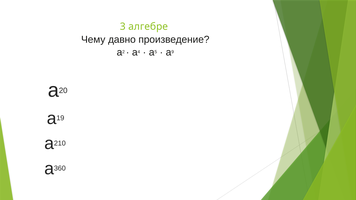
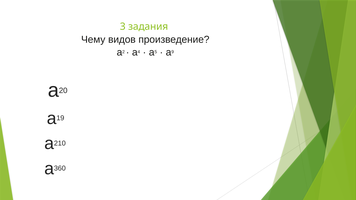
алгебре: алгебре -> задания (148, 27)
давно: давно -> видов (122, 40)
